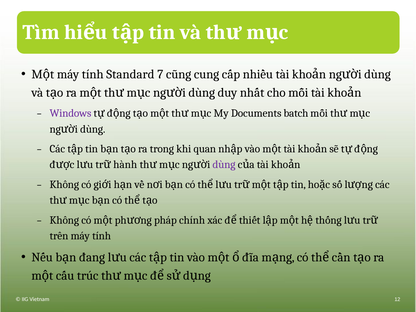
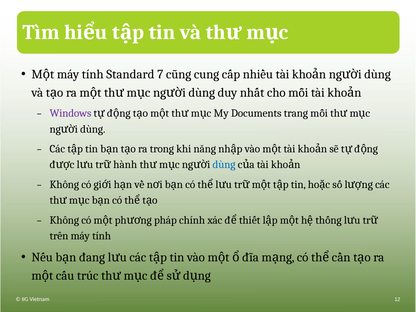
batch: batch -> trang (296, 113)
quan: quan -> năng (205, 149)
dùng colour: purple -> blue (224, 165)
